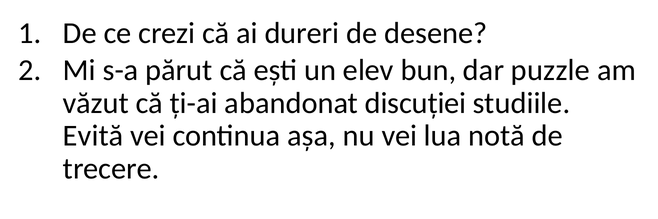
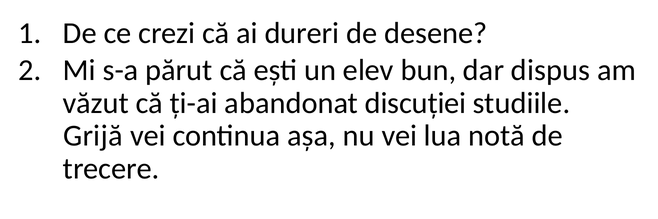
puzzle: puzzle -> dispus (551, 70)
Evită: Evită -> Grijă (93, 136)
